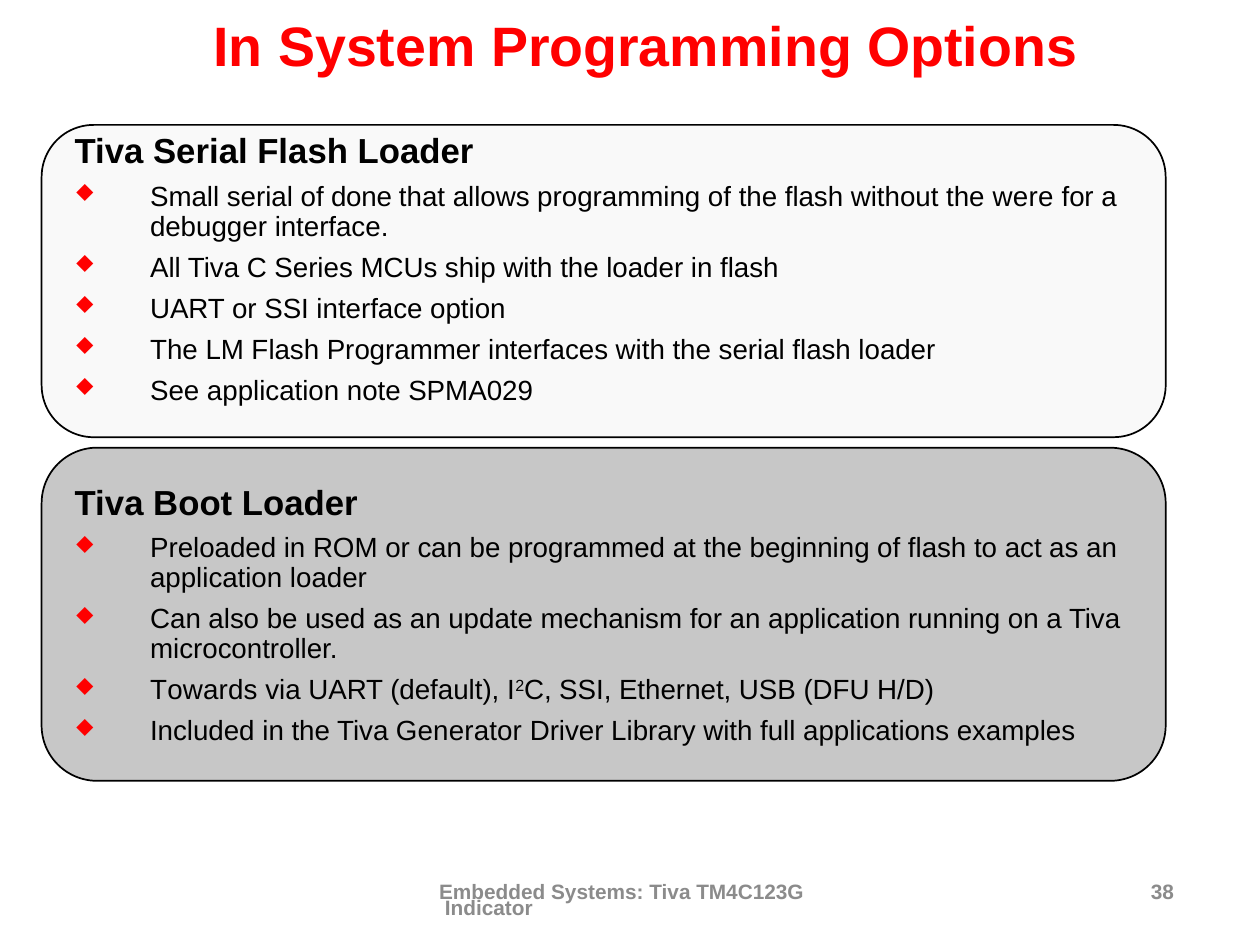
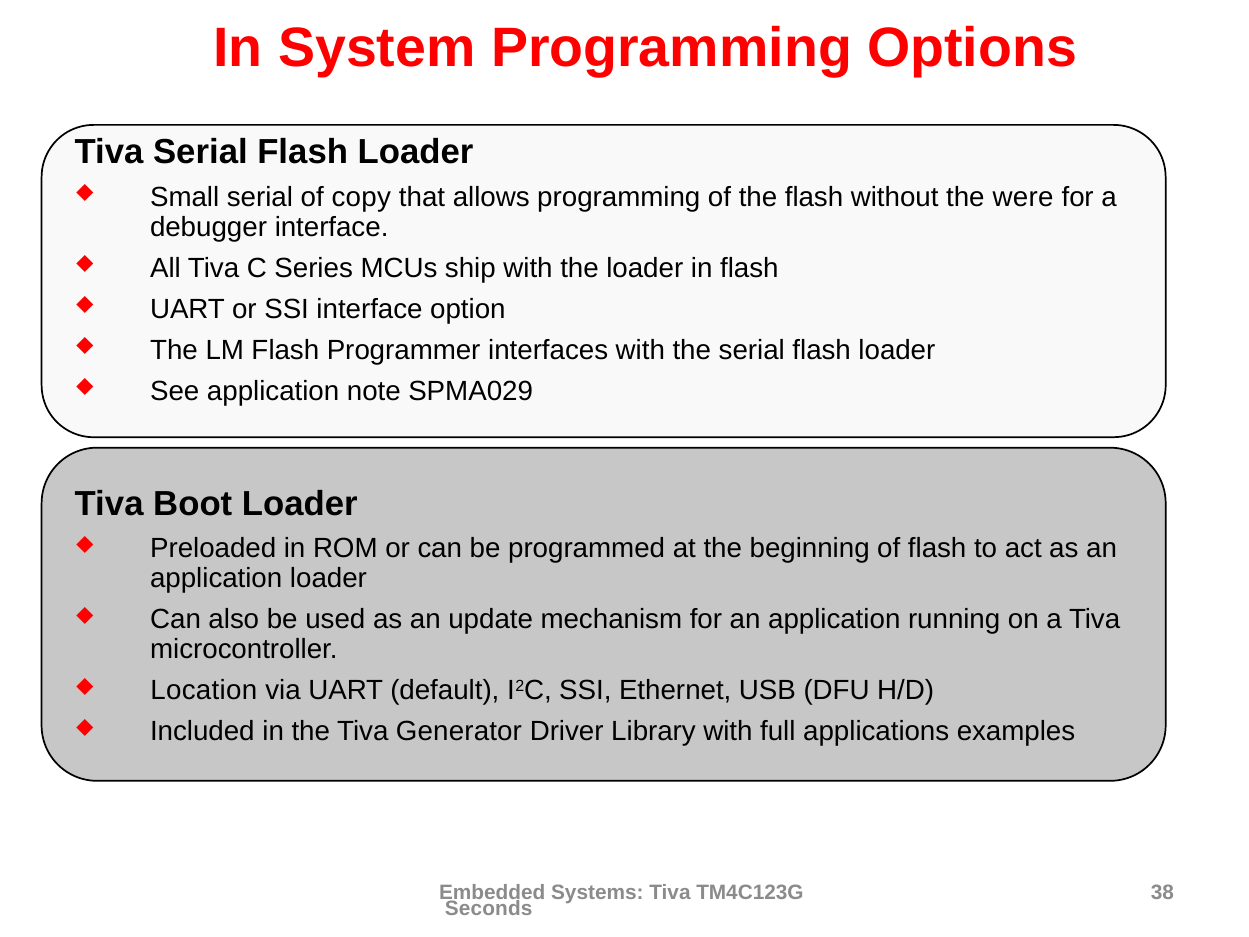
done: done -> copy (361, 197)
Towards: Towards -> Location (204, 691)
Indicator: Indicator -> Seconds (489, 908)
